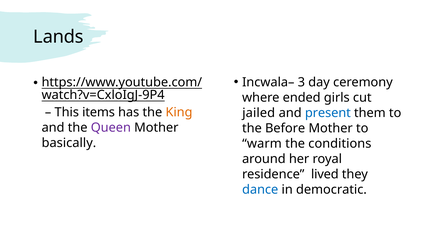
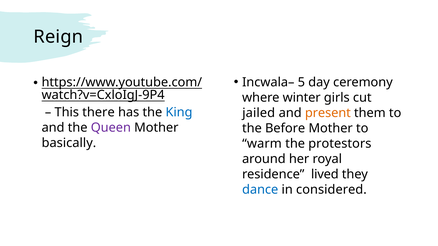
Lands: Lands -> Reign (58, 37)
3: 3 -> 5 (301, 82)
ended: ended -> winter (302, 98)
items: items -> there (98, 113)
King colour: orange -> blue (179, 113)
present colour: blue -> orange (328, 113)
conditions: conditions -> protestors (340, 144)
democratic: democratic -> considered (331, 190)
